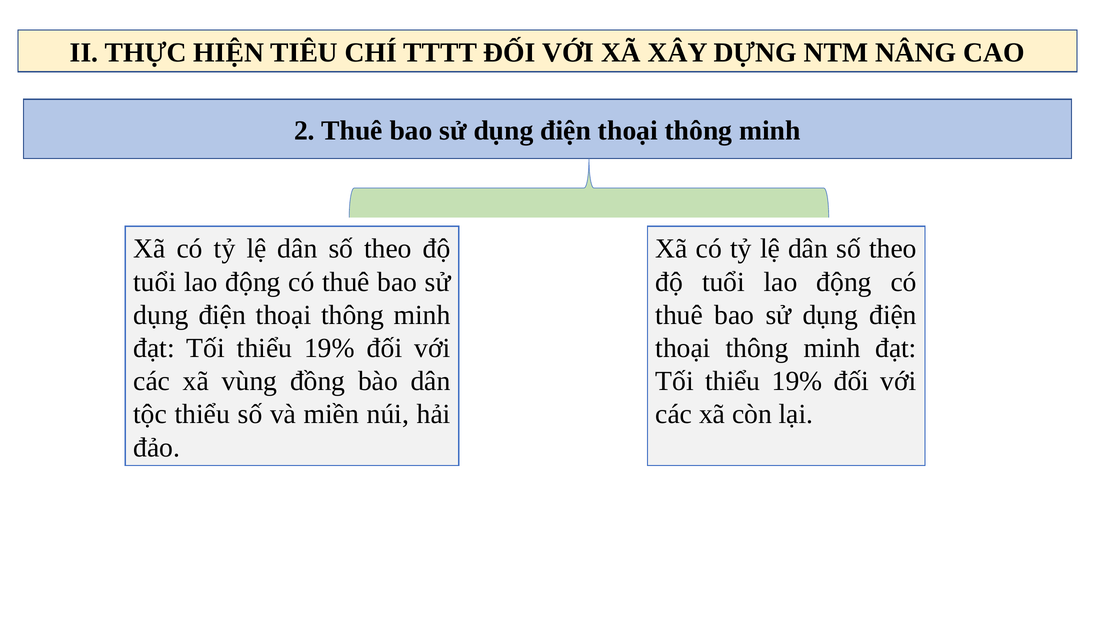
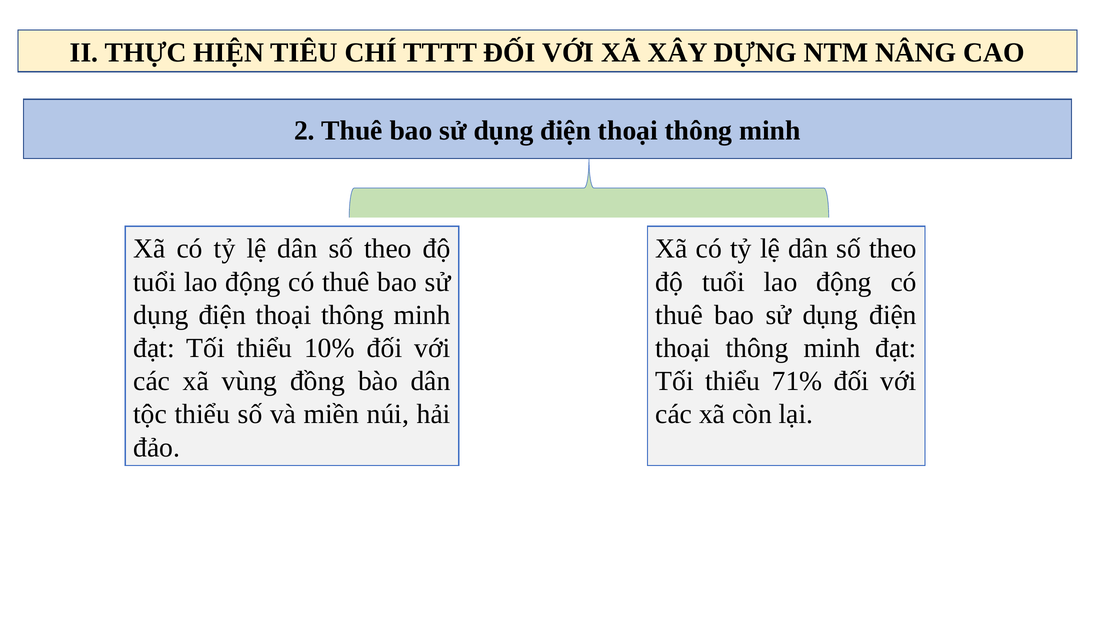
19%: 19% -> 10% (329, 348)
19%: 19% -> 71% (797, 382)
